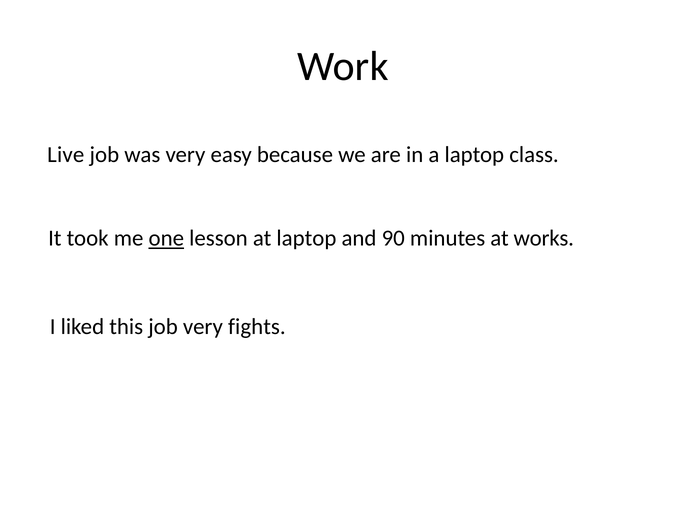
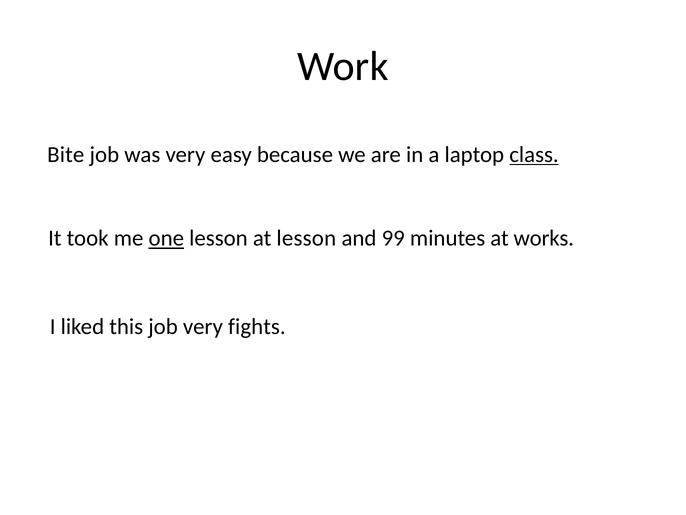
Live: Live -> Bite (66, 154)
class underline: none -> present (534, 154)
at laptop: laptop -> lesson (306, 238)
90: 90 -> 99 (393, 238)
